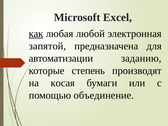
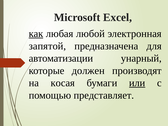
заданию: заданию -> унарный (141, 58)
степень: степень -> должен (88, 71)
или underline: none -> present (137, 83)
объединение: объединение -> представляет (104, 95)
